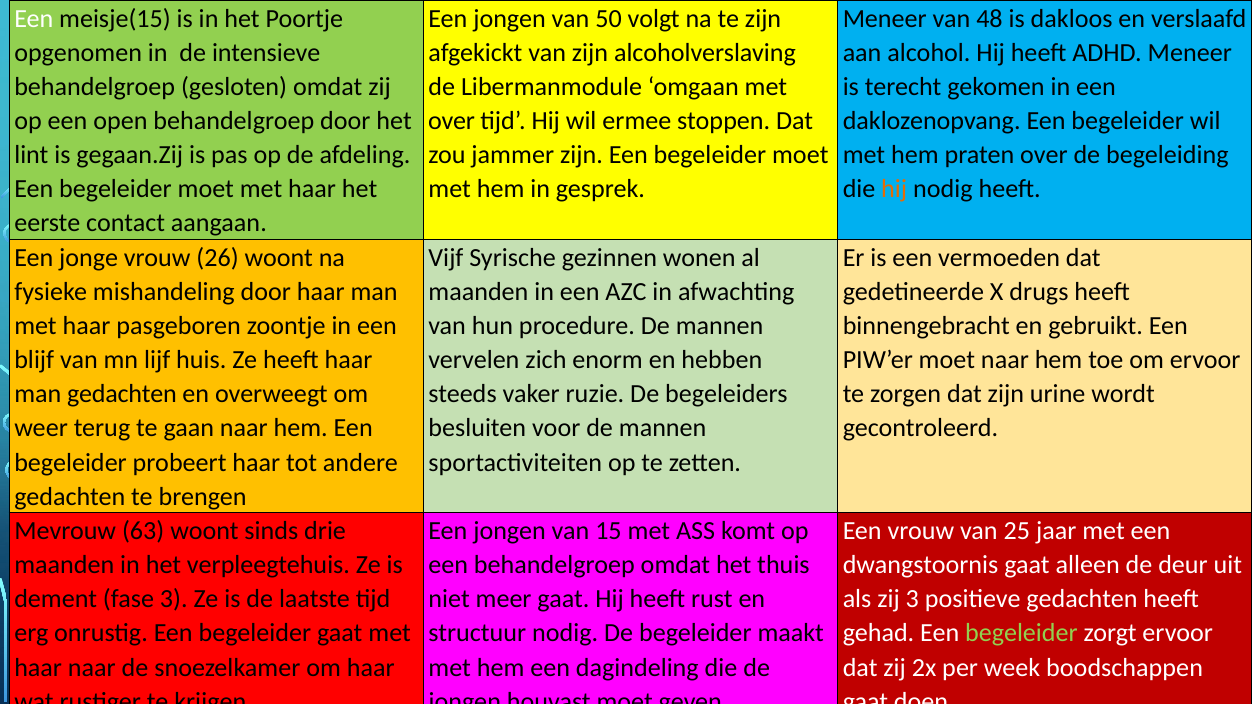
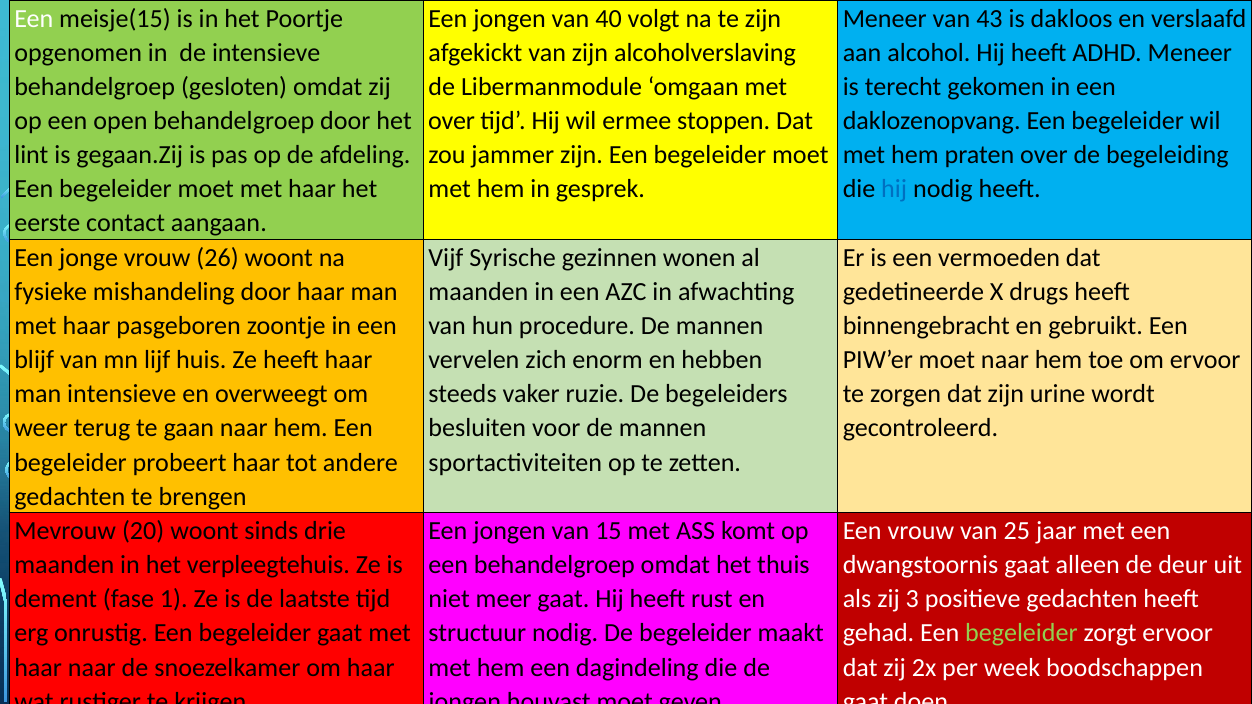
50: 50 -> 40 (609, 18)
48: 48 -> 43 (989, 18)
hij colour: orange -> blue (894, 189)
man gedachten: gedachten -> intensieve (122, 394)
63: 63 -> 20 (143, 531)
fase 3: 3 -> 1 (174, 599)
